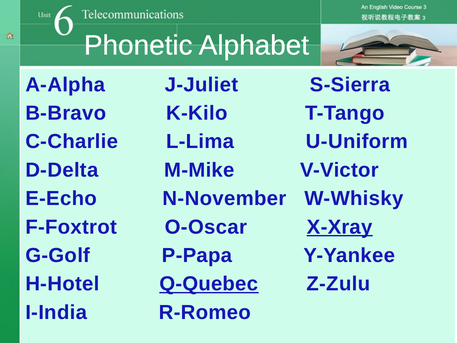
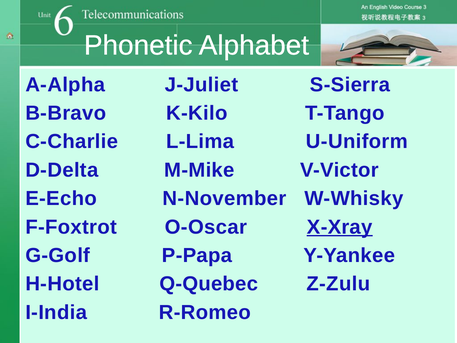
Q-Quebec underline: present -> none (209, 284)
